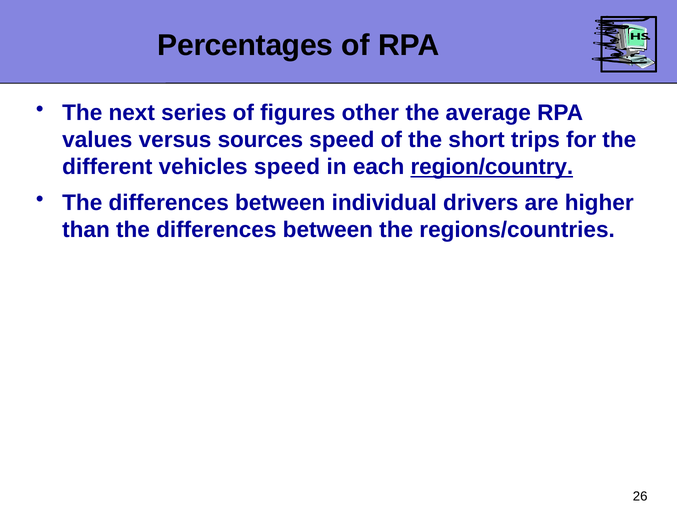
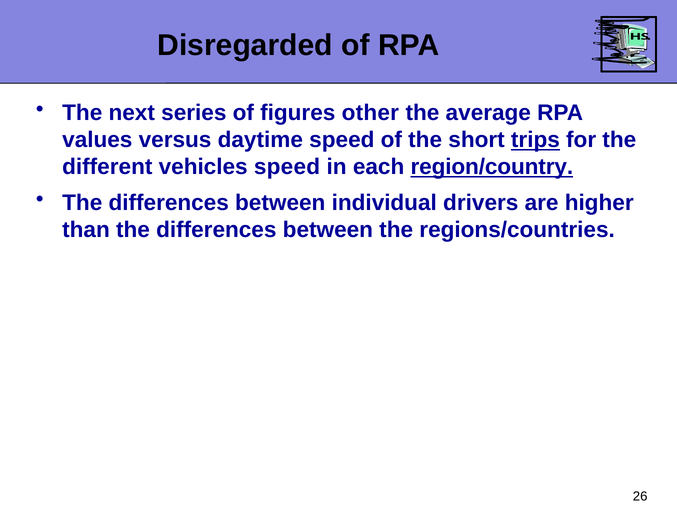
Percentages: Percentages -> Disregarded (245, 45)
sources: sources -> daytime (260, 140)
trips underline: none -> present (535, 140)
